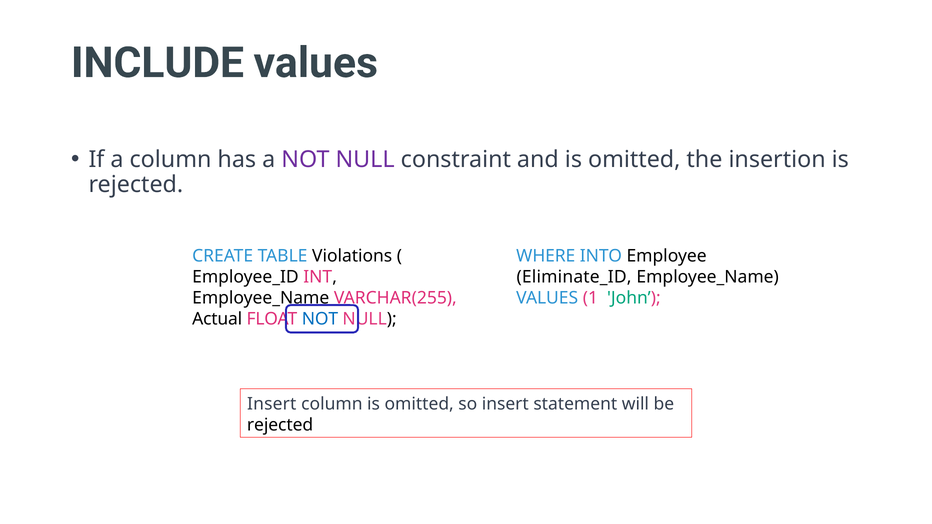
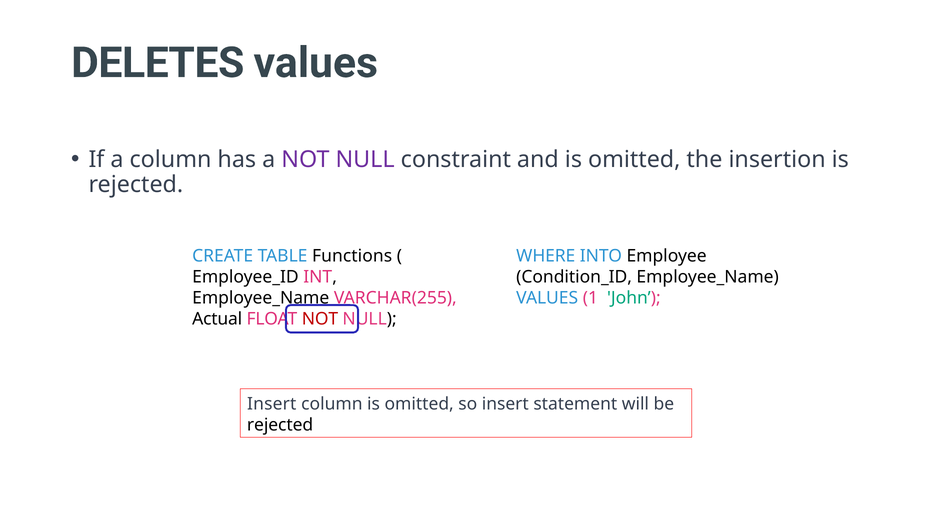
INCLUDE: INCLUDE -> DELETES (158, 63)
Violations: Violations -> Functions (352, 256)
Eliminate_ID: Eliminate_ID -> Condition_ID (574, 277)
NOT colour: blue -> red (320, 319)
